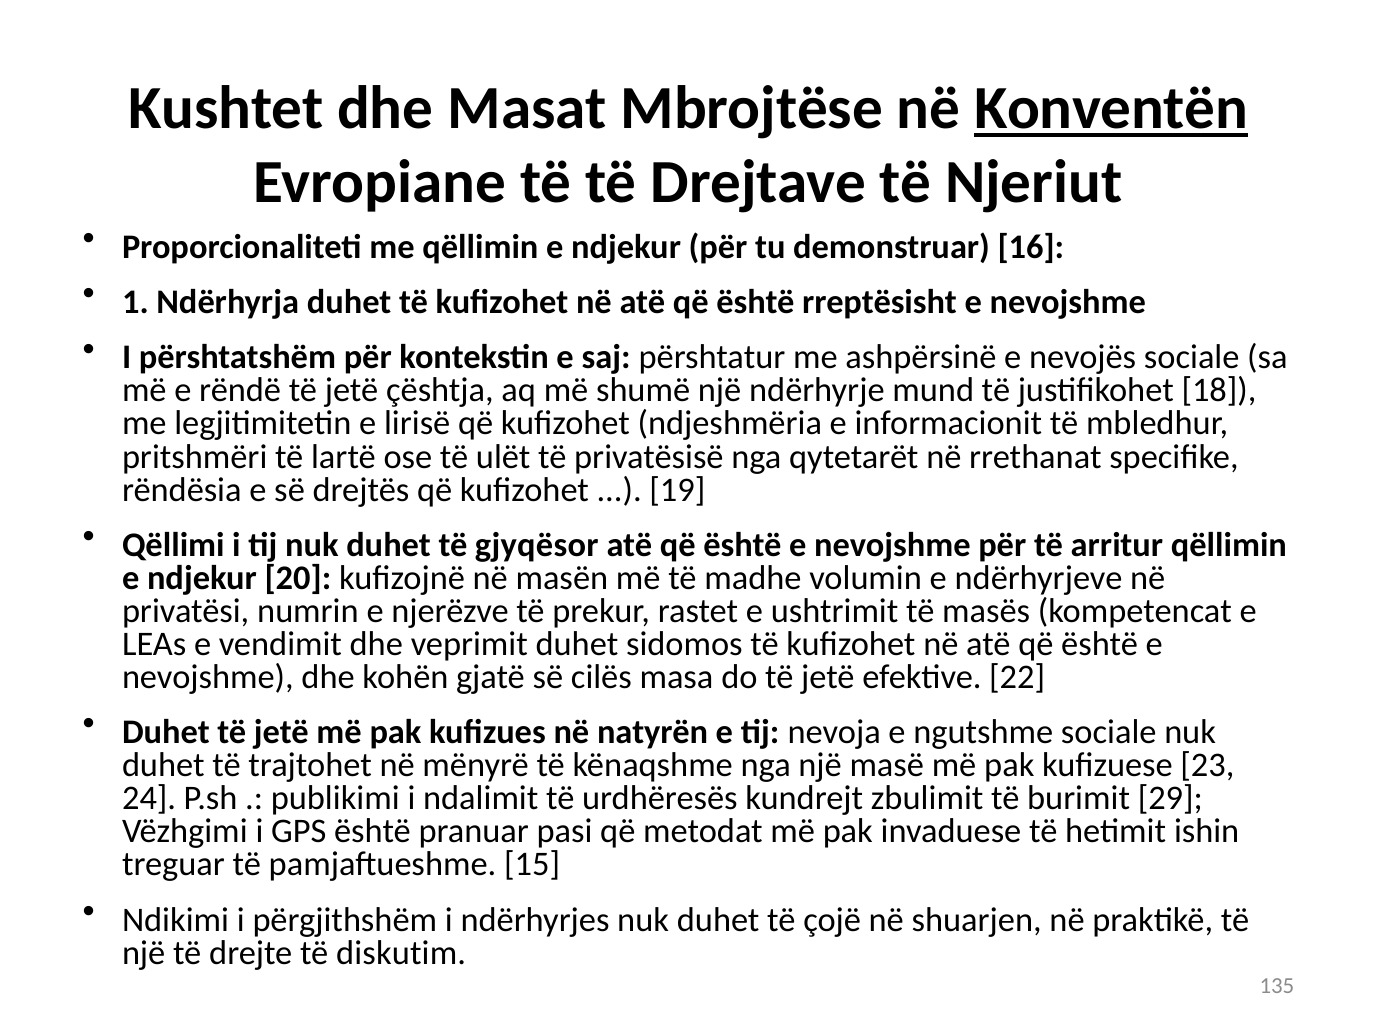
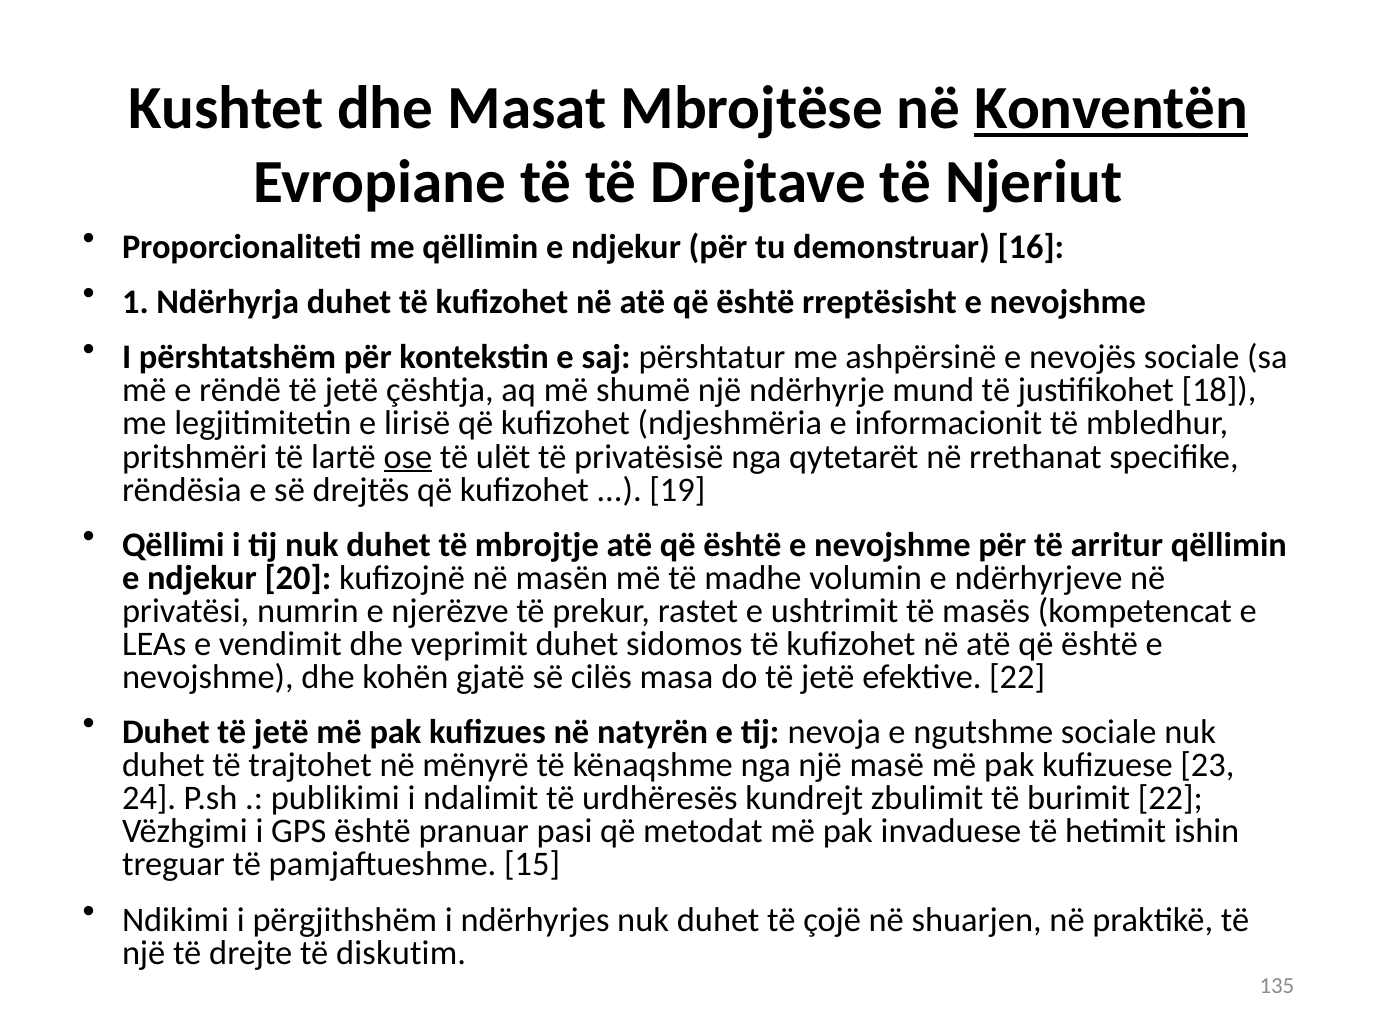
ose underline: none -> present (408, 457)
gjyqësor: gjyqësor -> mbrojtje (537, 545)
burimit 29: 29 -> 22 (1170, 798)
